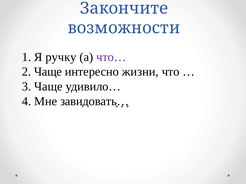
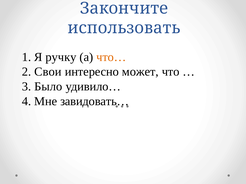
возможности: возможности -> использовать (124, 28)
что… colour: purple -> orange (111, 57)
2 Чаще: Чаще -> Свои (48, 72)
жизни: жизни -> может (140, 72)
3 Чаще: Чаще -> Было (48, 87)
